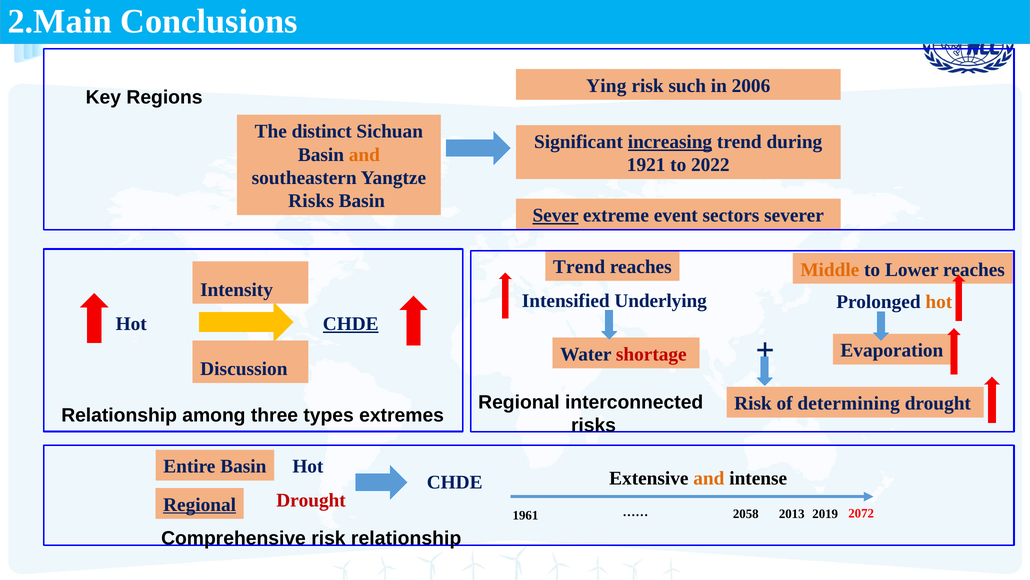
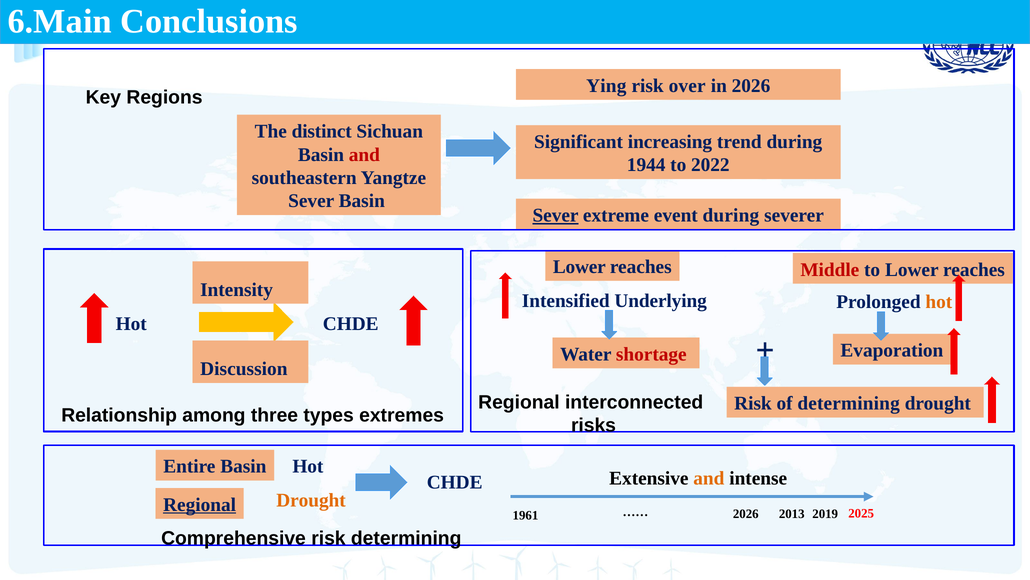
2.Main: 2.Main -> 6.Main (60, 21)
such: such -> over (687, 86)
in 2006: 2006 -> 2026 (751, 86)
increasing underline: present -> none (670, 142)
and colour: orange -> red (364, 154)
1921: 1921 -> 1944 (646, 165)
Risks: Risks -> Sever (311, 201)
event sectors: sectors -> during (731, 215)
Trend: Trend -> Lower (579, 267)
Middle colour: orange -> red (830, 269)
CHDE underline: present -> none (351, 324)
Drought colour: red -> orange (311, 500)
1961 2058: 2058 -> 2026 (746, 513)
2072: 2072 -> 2025 (861, 513)
risk relationship: relationship -> determining (406, 538)
